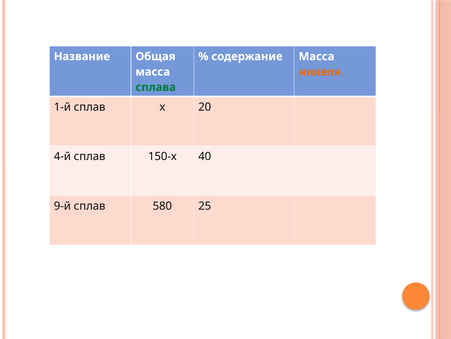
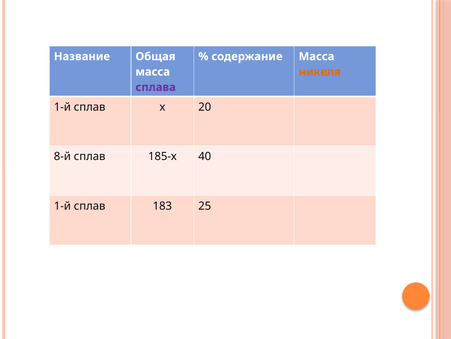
сплава colour: green -> purple (156, 87)
4-й: 4-й -> 8-й (62, 156)
150-х: 150-х -> 185-х (162, 156)
9-й: 9-й -> 1-й (62, 206)
580: 580 -> 183 (162, 206)
